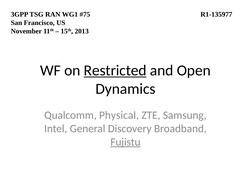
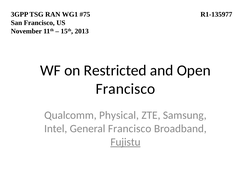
Restricted underline: present -> none (115, 71)
Dynamics: Dynamics -> Francisco (125, 89)
General Discovery: Discovery -> Francisco (130, 129)
